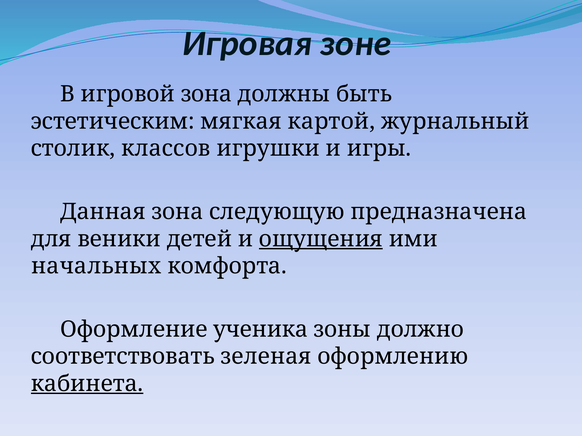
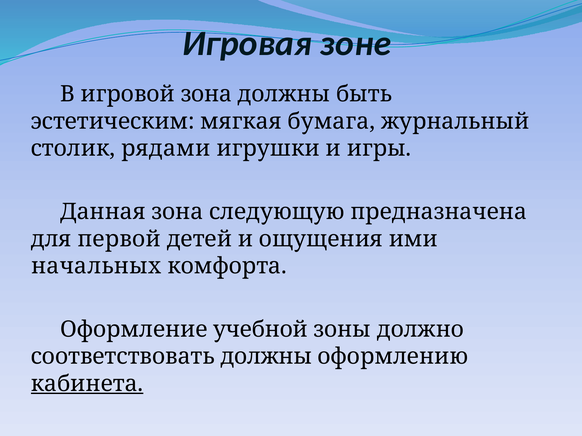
картой: картой -> бумага (331, 121)
классов: классов -> рядами (166, 149)
веники: веники -> первой (119, 239)
ощущения underline: present -> none (321, 239)
ученика: ученика -> учебной (261, 330)
соответствовать зеленая: зеленая -> должны (266, 357)
